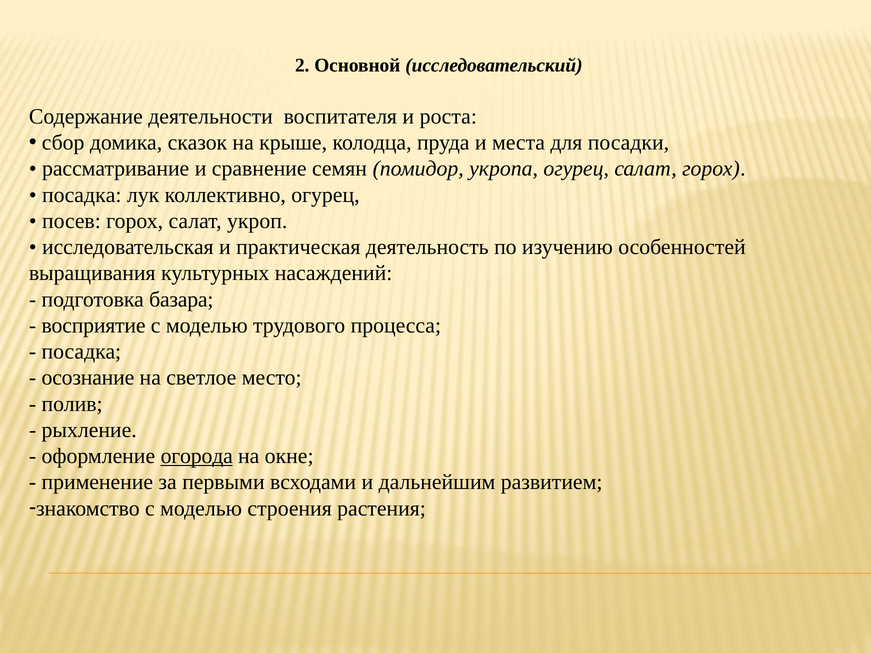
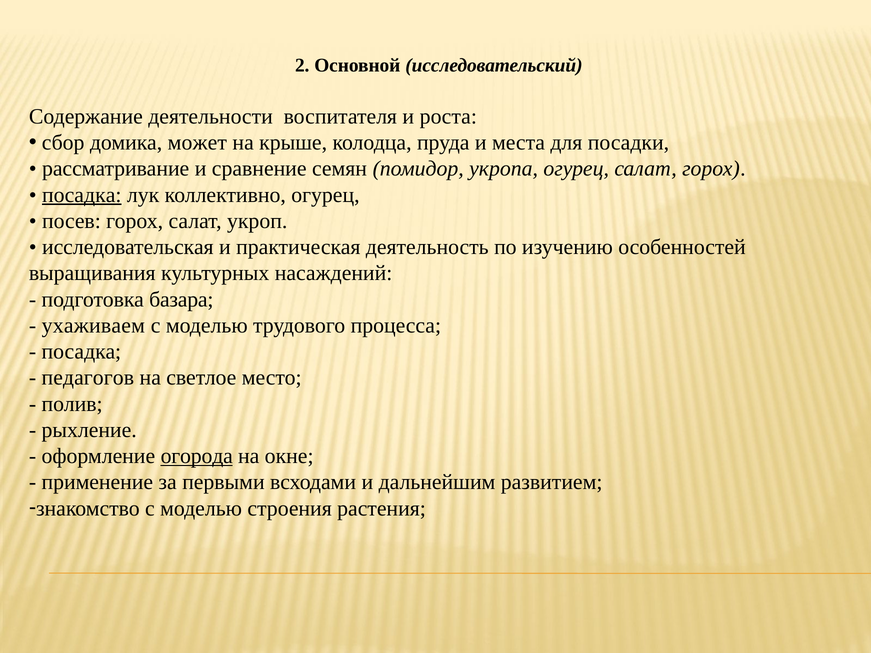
сказок: сказок -> может (197, 143)
посадка underline: none -> present (82, 195)
восприятие: восприятие -> ухаживаем (93, 326)
осознание: осознание -> педагогов (88, 378)
